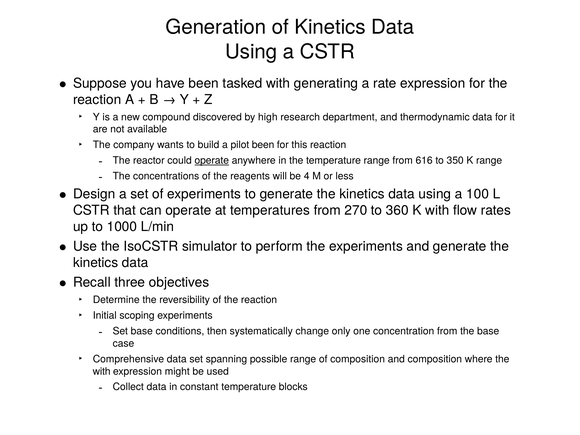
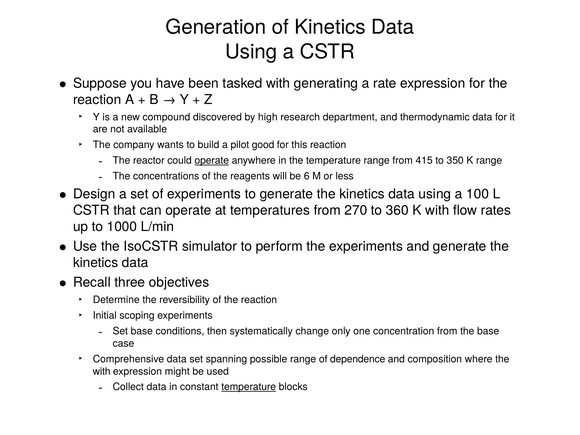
pilot been: been -> good (263, 145)
616: 616 -> 415 (424, 161)
4: 4 -> 6 (307, 176)
of composition: composition -> dependence (358, 359)
temperature underline: none -> present (249, 387)
